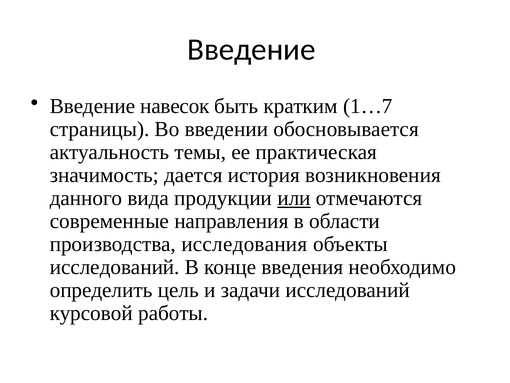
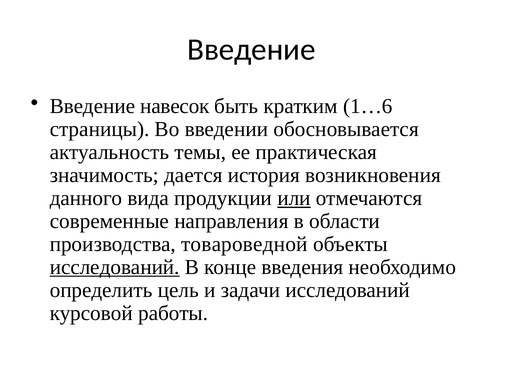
1…7: 1…7 -> 1…6 (368, 106)
исследования: исследования -> товароведной (244, 244)
исследований underline: none -> present (115, 267)
